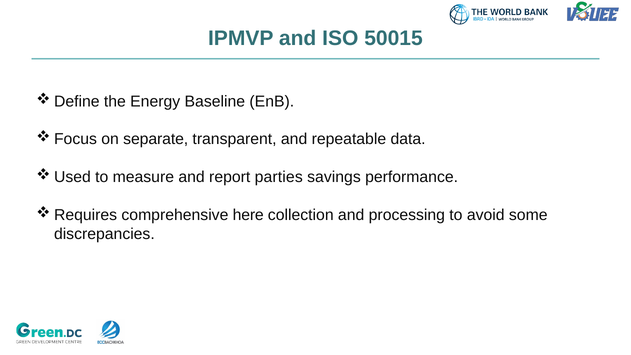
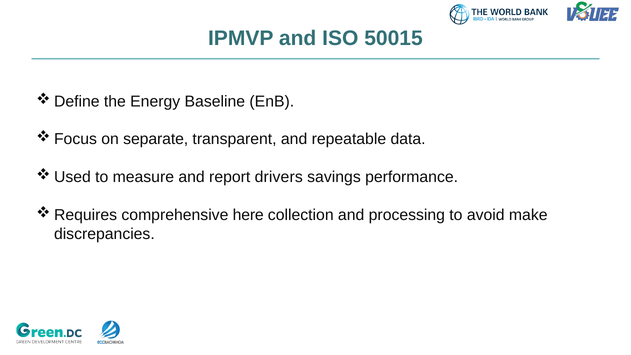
parties: parties -> drivers (279, 177)
some: some -> make (528, 215)
